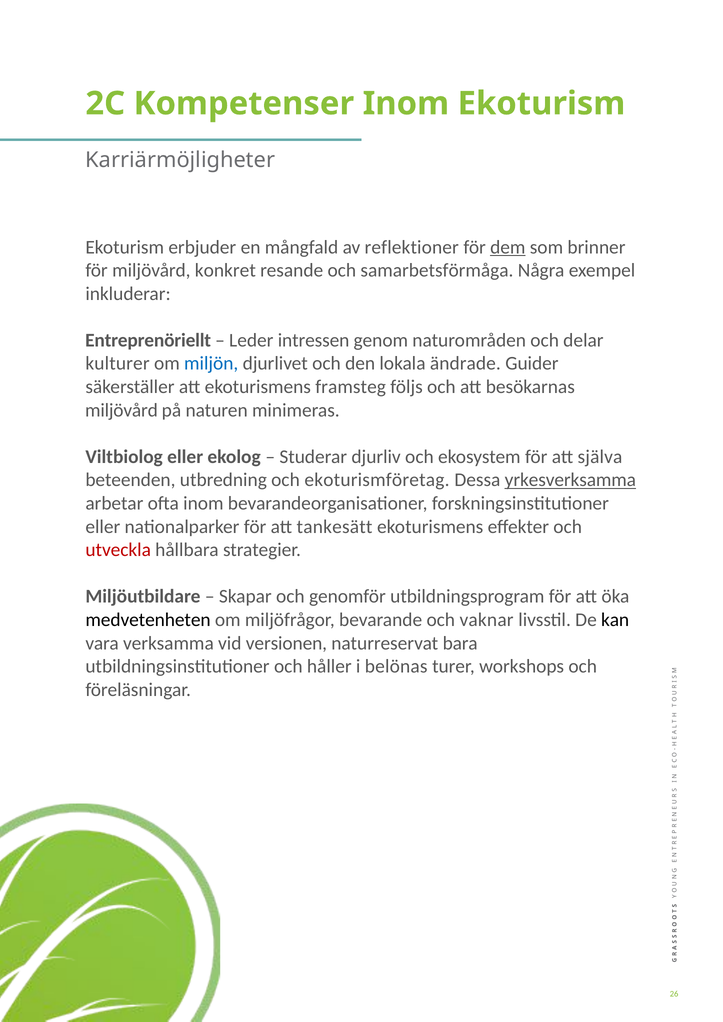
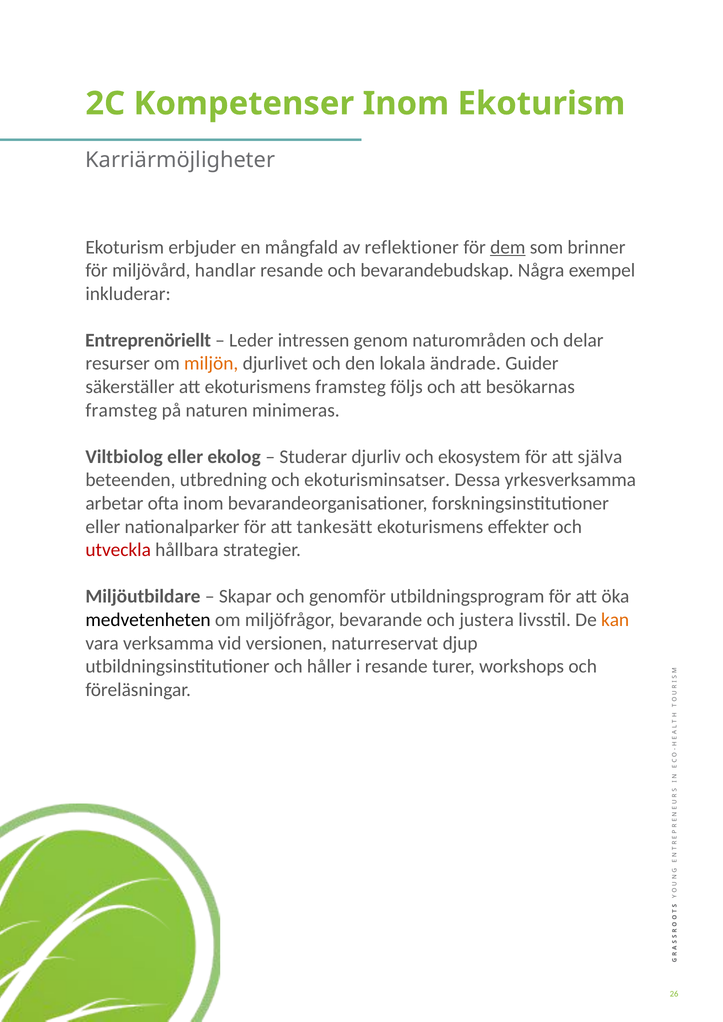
konkret: konkret -> handlar (225, 271)
samarbetsförmåga: samarbetsförmåga -> bevarandebudskap (437, 271)
kulturer: kulturer -> resurser (118, 364)
miljön colour: blue -> orange (211, 364)
miljövård: miljövård -> framsteg (121, 410)
ekoturismföretag: ekoturismföretag -> ekoturisminsatser (377, 480)
yrkesverksamma underline: present -> none (570, 480)
vaknar: vaknar -> justera (487, 620)
kan colour: black -> orange (615, 620)
bara: bara -> djup (460, 643)
i belönas: belönas -> resande (396, 667)
